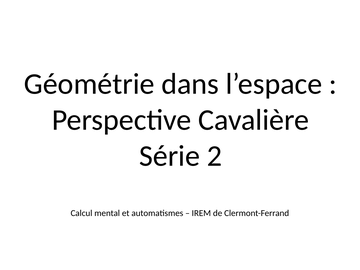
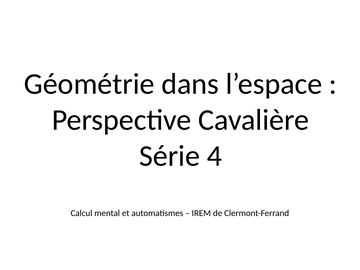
2: 2 -> 4 (214, 156)
